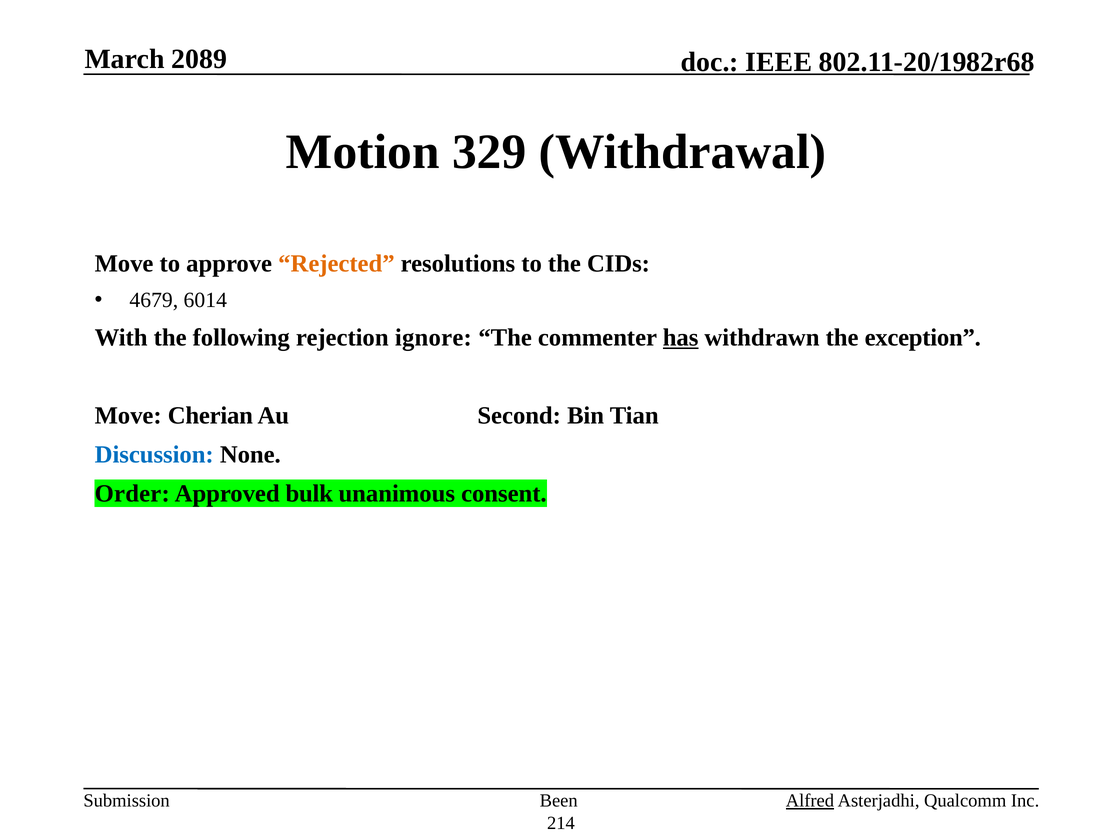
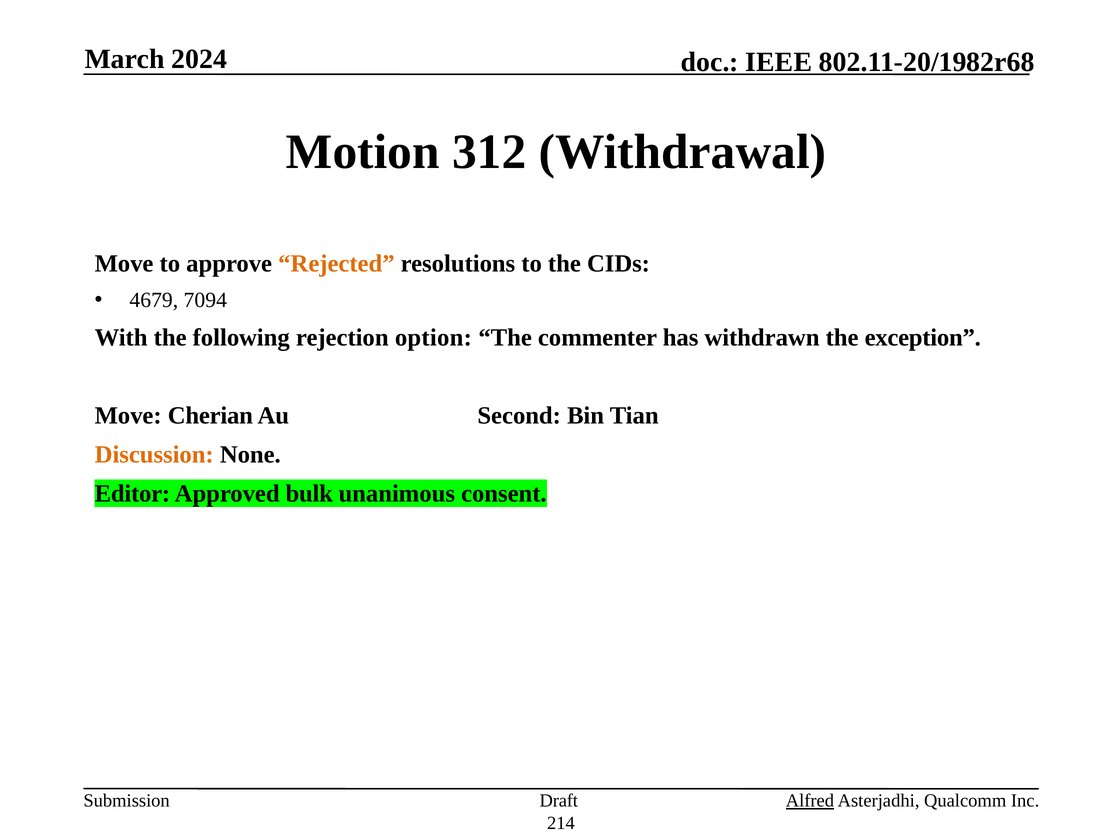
2089: 2089 -> 2024 (199, 59)
329: 329 -> 312 (489, 152)
6014: 6014 -> 7094 (205, 300)
ignore: ignore -> option (433, 338)
has underline: present -> none (681, 338)
Discussion colour: blue -> orange (154, 454)
Order: Order -> Editor (132, 493)
Been: Been -> Draft (559, 801)
